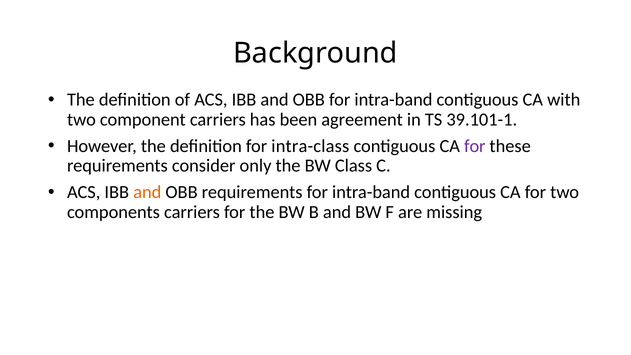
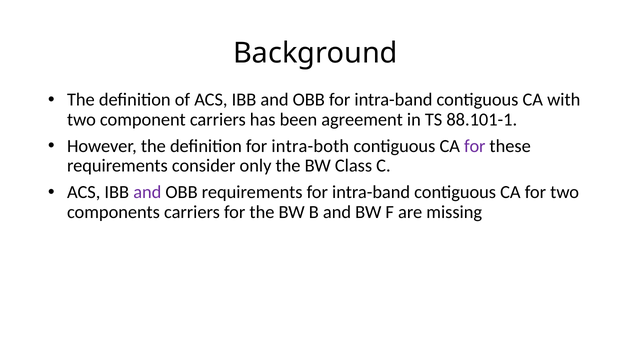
39.101-1: 39.101-1 -> 88.101-1 (482, 120)
intra-class: intra-class -> intra-both (310, 146)
and colour: orange -> purple (147, 192)
